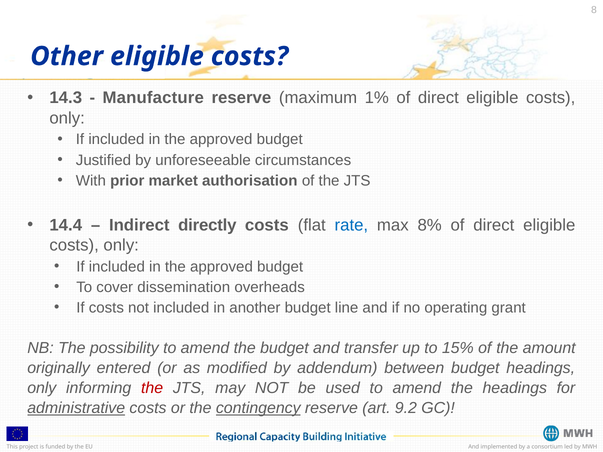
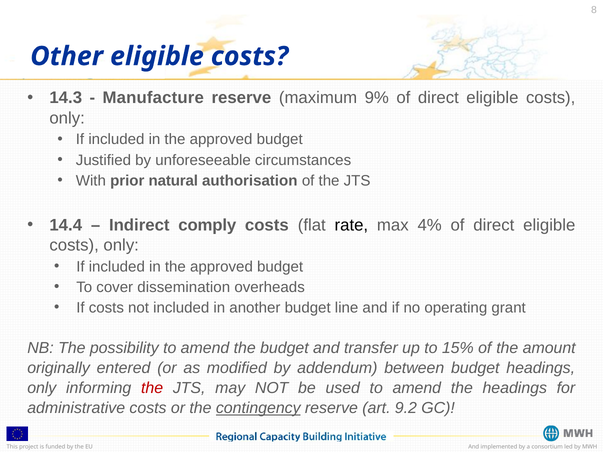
1%: 1% -> 9% (377, 98)
market: market -> natural (173, 181)
directly: directly -> comply (207, 225)
rate colour: blue -> black (351, 225)
8%: 8% -> 4% (430, 225)
administrative underline: present -> none (76, 408)
